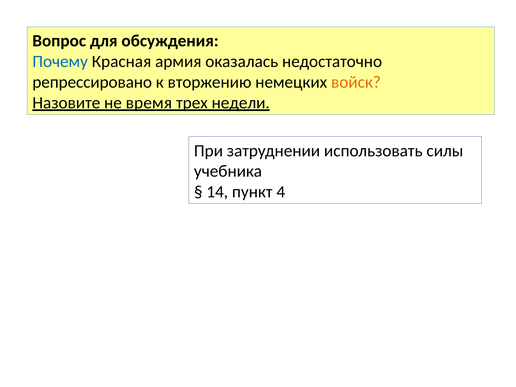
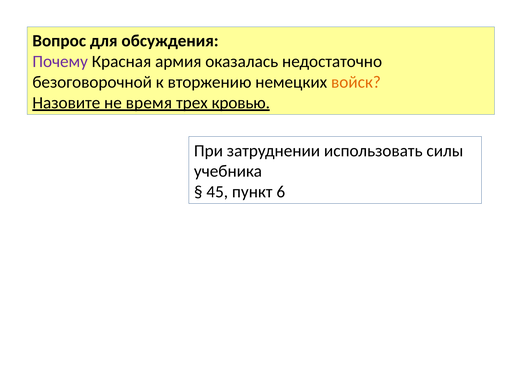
Почему colour: blue -> purple (60, 62)
репрессировано: репрессировано -> безоговорочной (92, 82)
недели: недели -> кровью (241, 103)
14: 14 -> 45 (217, 192)
4: 4 -> 6 (281, 192)
